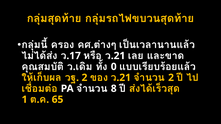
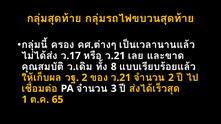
0: 0 -> 8 (114, 67)
8: 8 -> 3 (114, 89)
